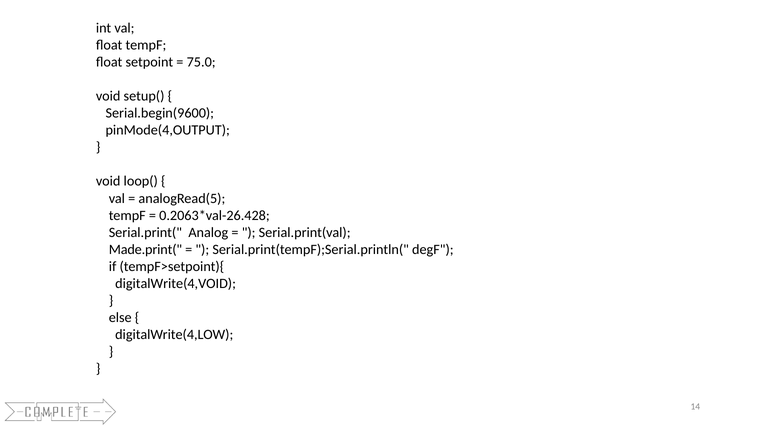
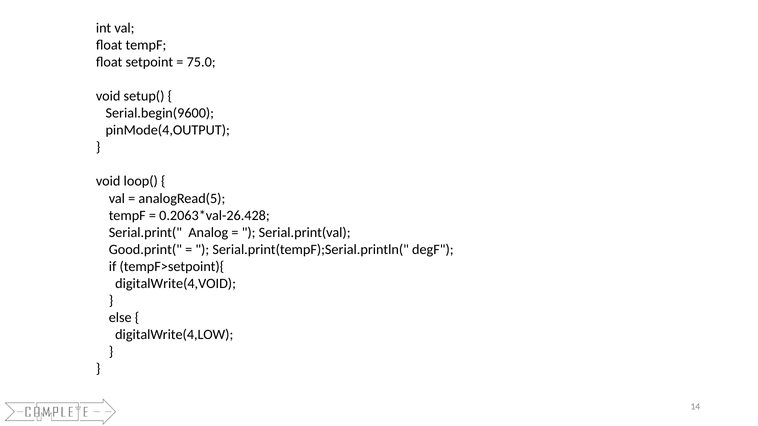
Made.print(: Made.print( -> Good.print( (145, 250)
